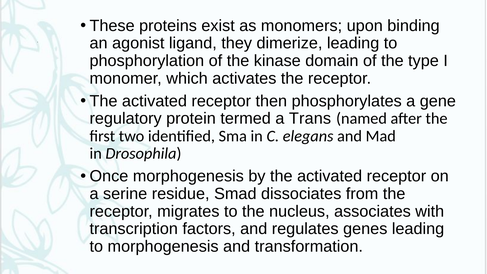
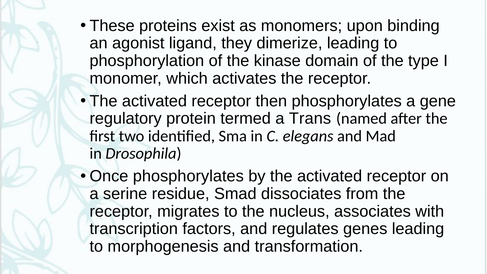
Once morphogenesis: morphogenesis -> phosphorylates (188, 176)
